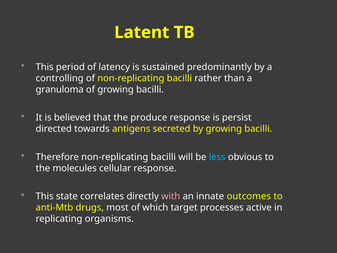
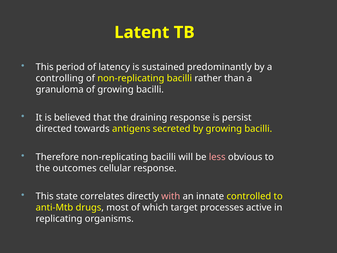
produce: produce -> draining (149, 117)
less colour: light blue -> pink (217, 157)
molecules: molecules -> outcomes (75, 168)
outcomes: outcomes -> controlled (249, 196)
